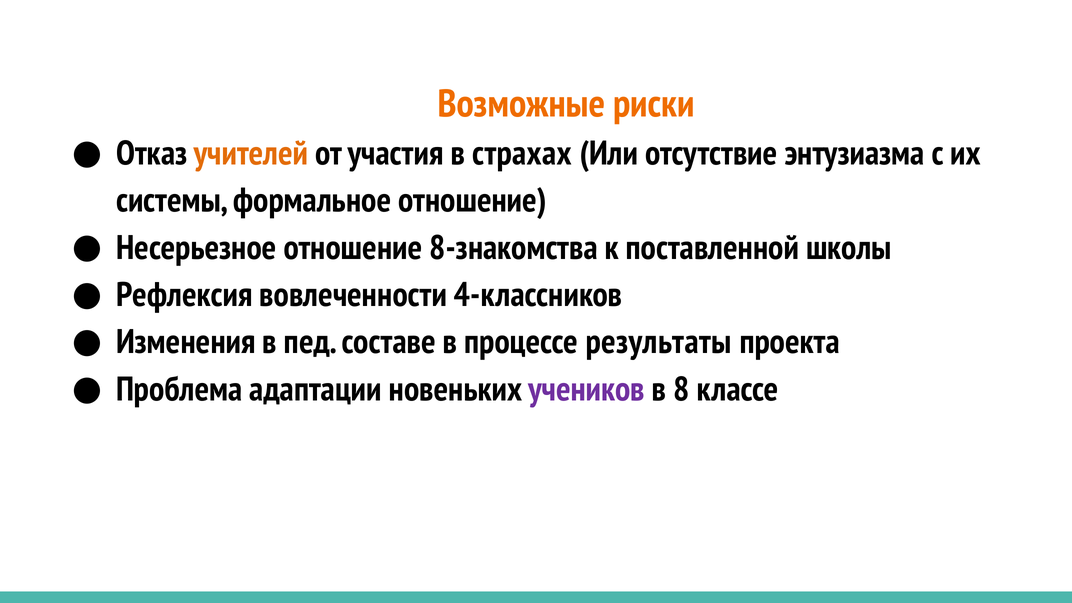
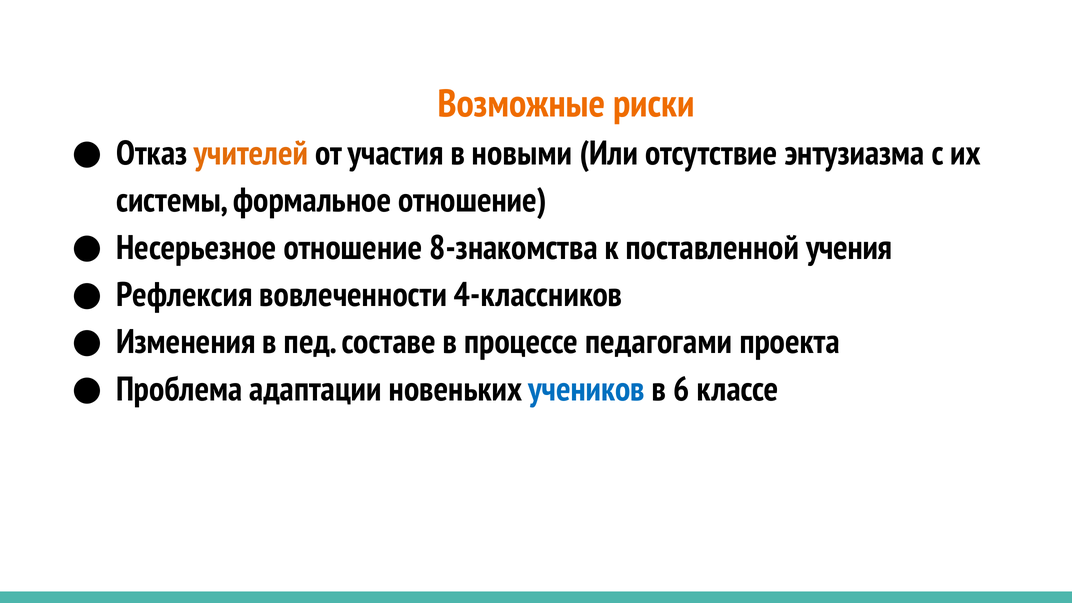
страхах: страхах -> новыми (522, 153)
школы: школы -> учения (849, 248)
результаты: результаты -> педагогами (659, 342)
учеников colour: purple -> blue (587, 389)
8: 8 -> 6 (681, 389)
